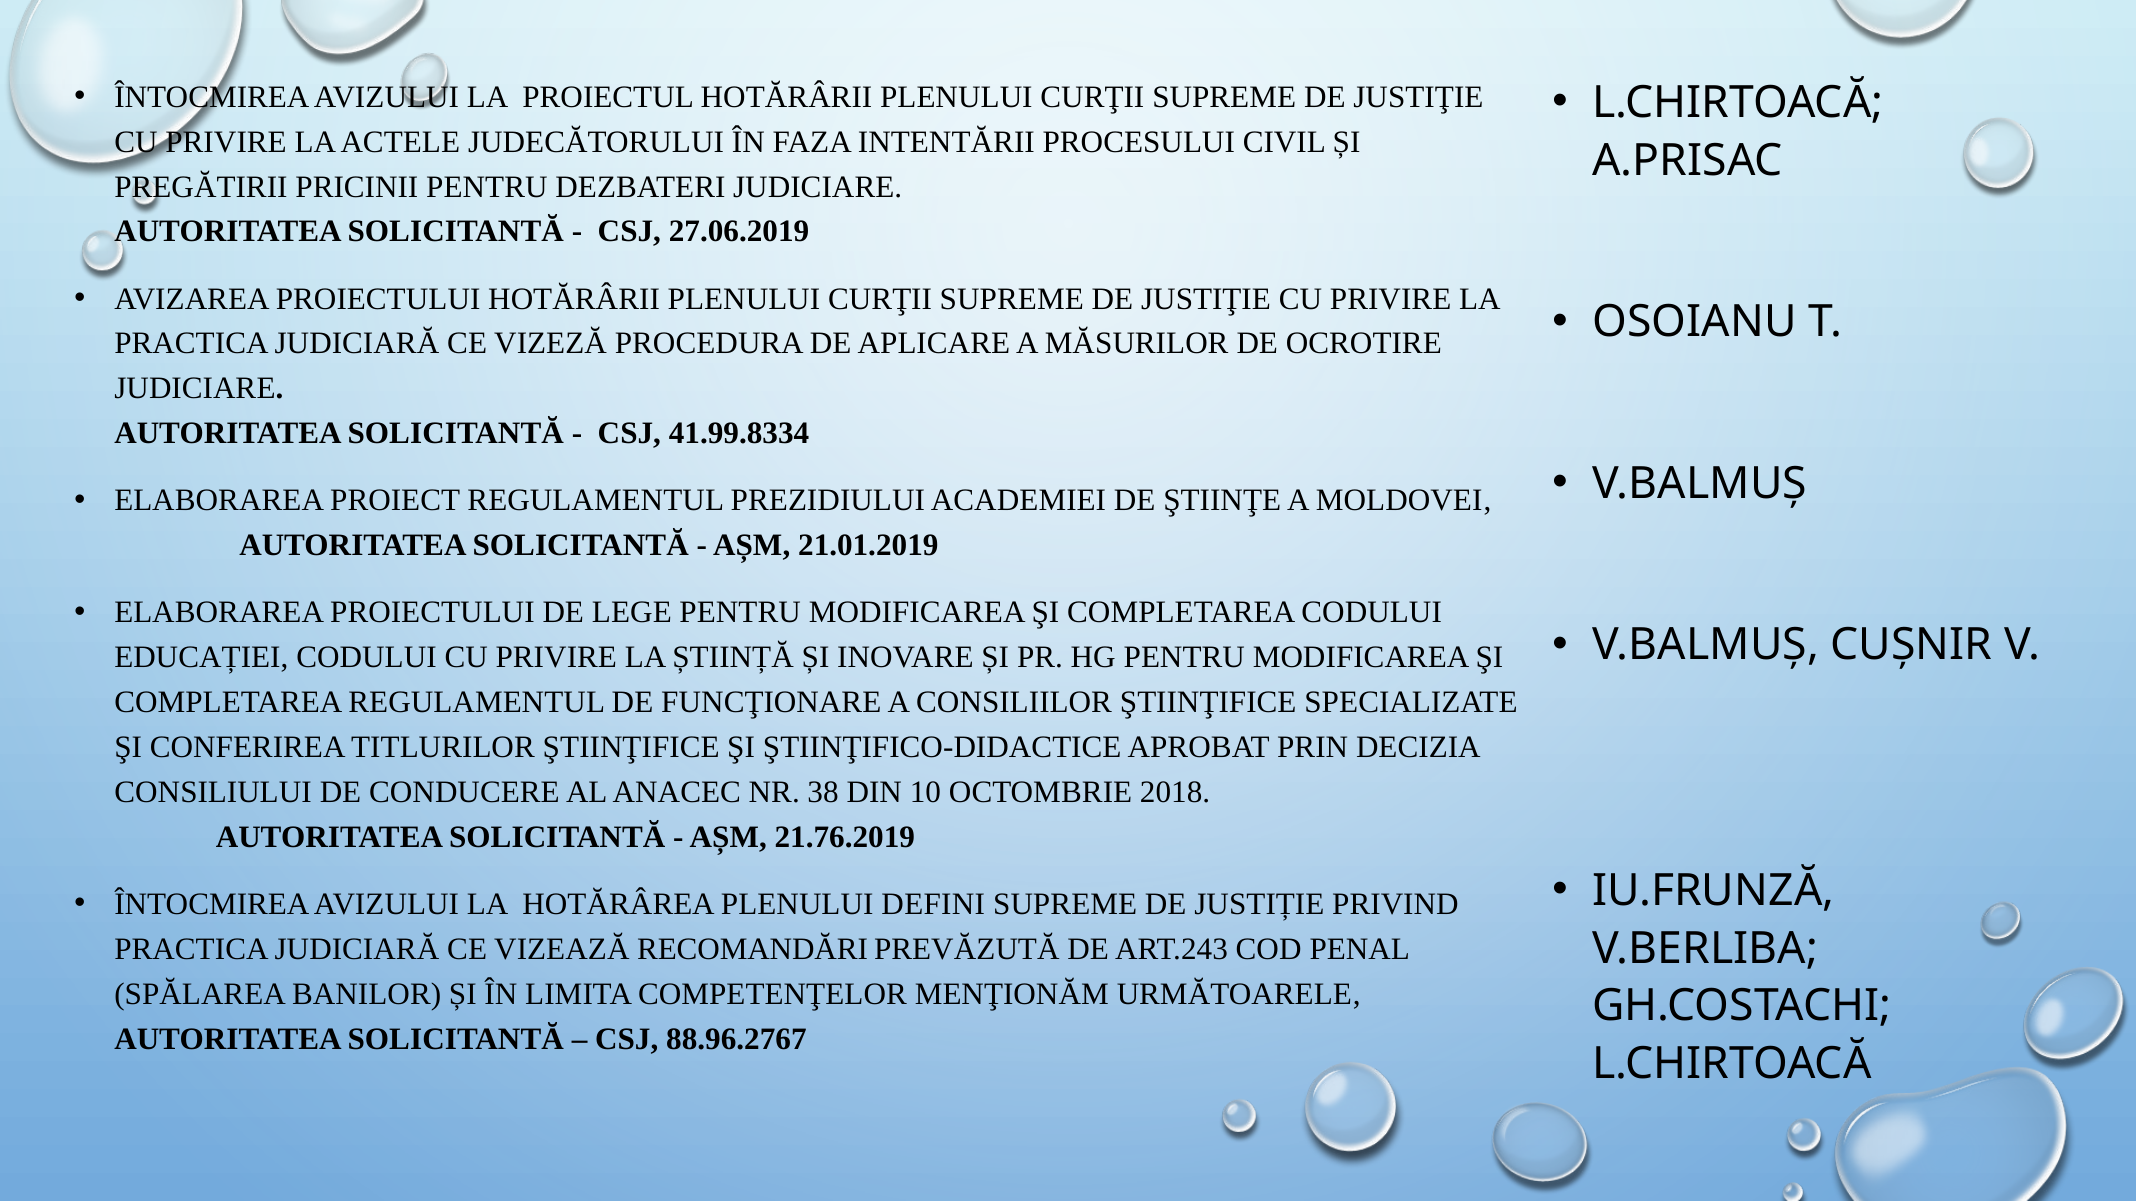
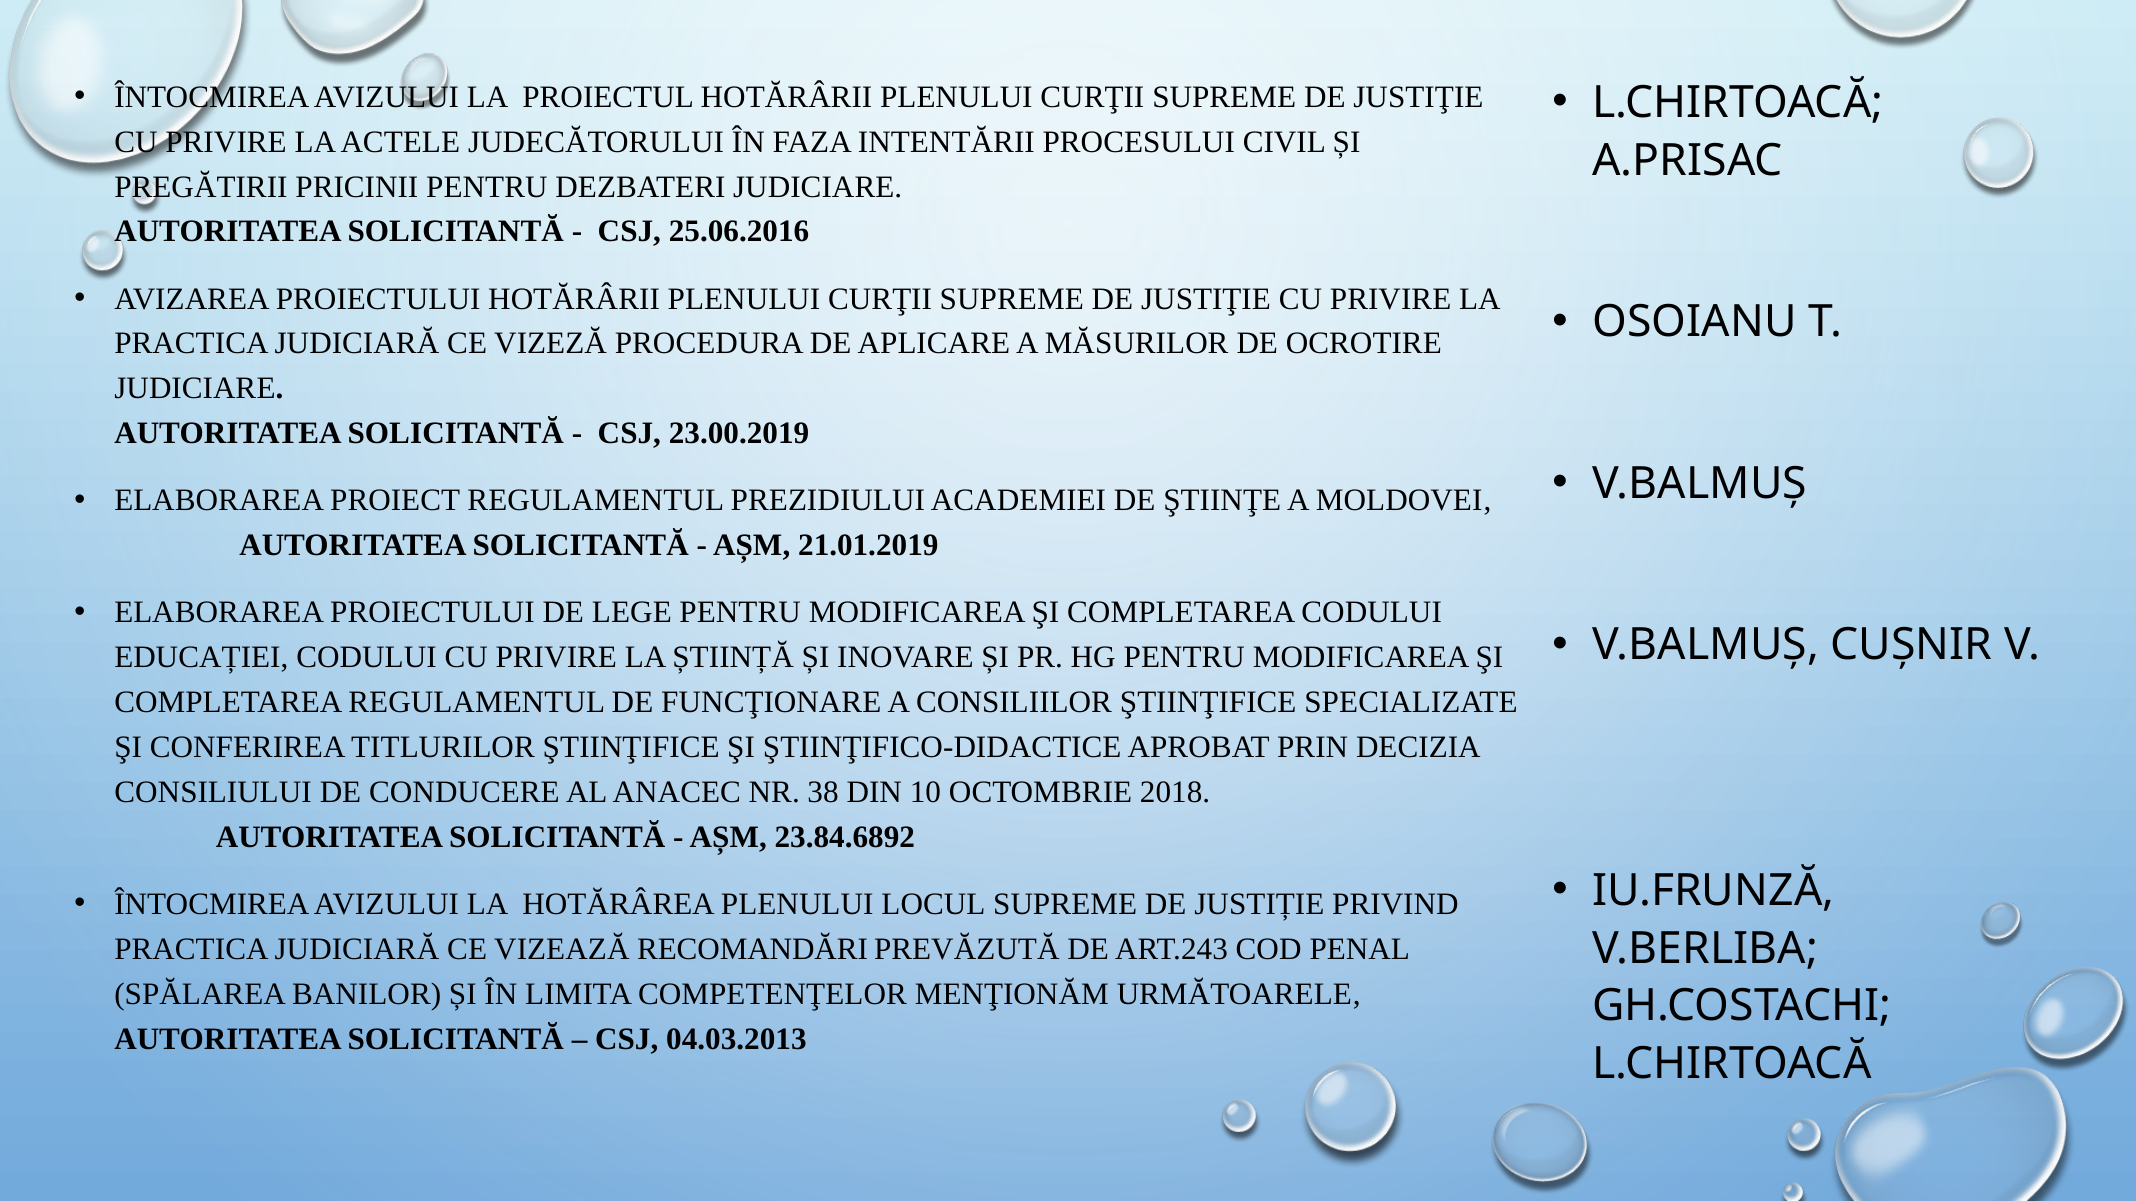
27.06.2019: 27.06.2019 -> 25.06.2016 (739, 232)
41.99.8334: 41.99.8334 -> 23.00.2019 (739, 434)
21.76.2019: 21.76.2019 -> 23.84.6892 (845, 837)
DEFINI: DEFINI -> LOCUL (933, 905)
88.96.2767: 88.96.2767 -> 04.03.2013 (736, 1039)
